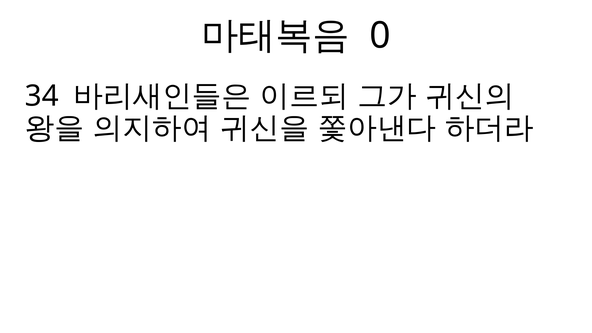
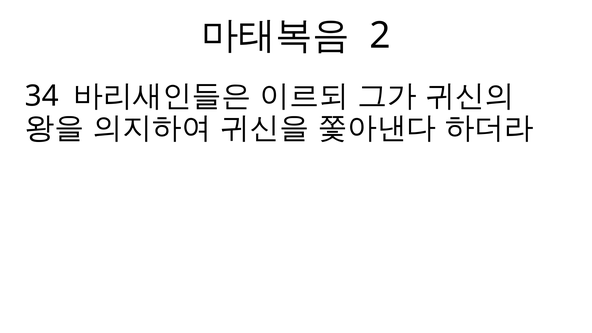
0: 0 -> 2 (380, 36)
